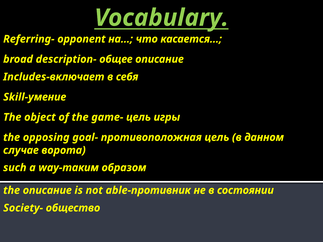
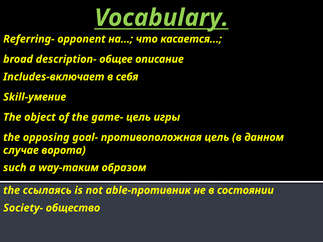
the описание: описание -> ссылаясь (47, 190)
